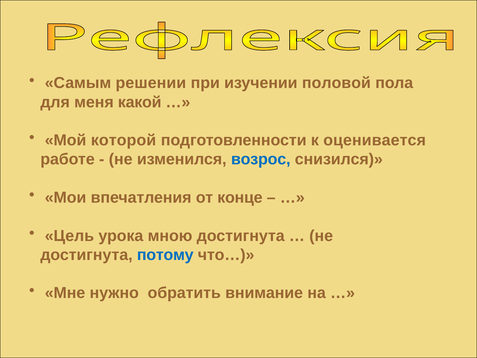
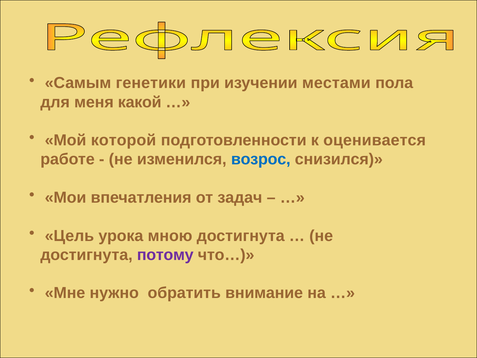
решении: решении -> генетики (151, 83)
половой: половой -> местами (336, 83)
конце: конце -> задач (240, 197)
потому colour: blue -> purple (165, 255)
